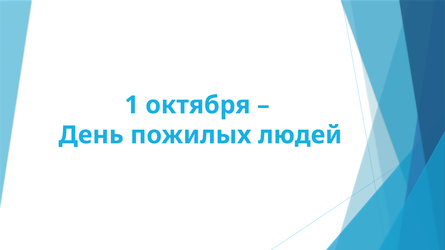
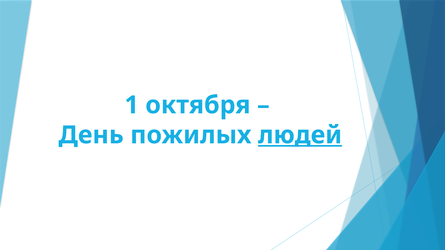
людей underline: none -> present (300, 135)
